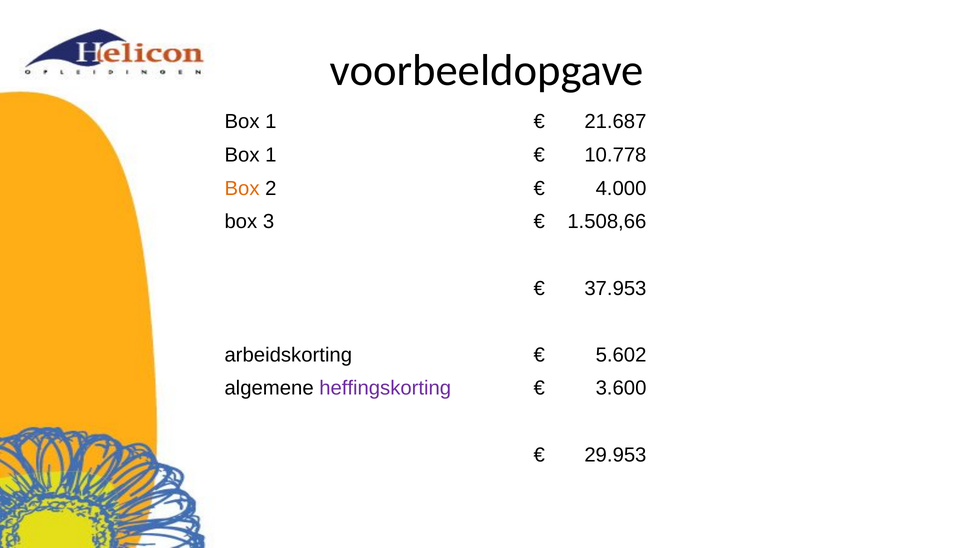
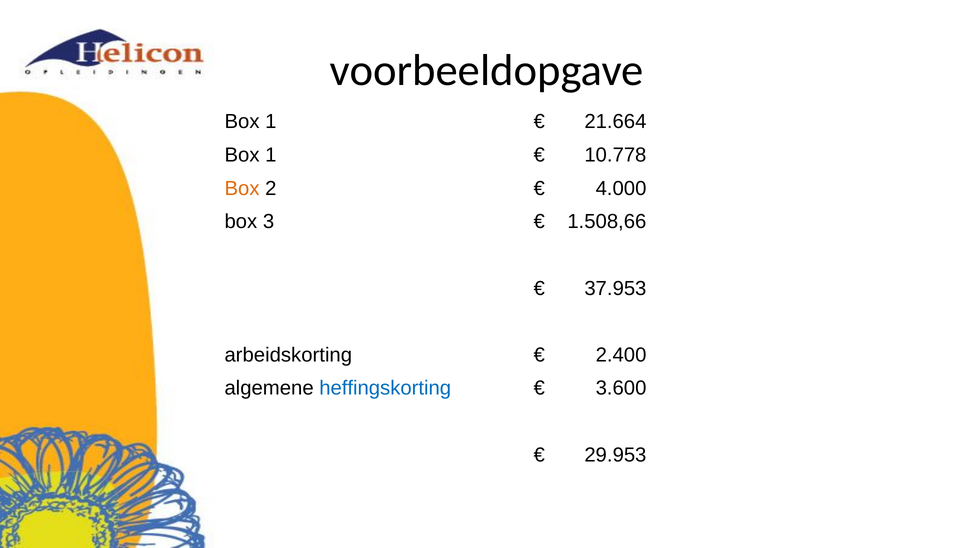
21.687: 21.687 -> 21.664 (615, 122)
5.602: 5.602 -> 2.400 (621, 355)
heffingskorting colour: purple -> blue (385, 388)
